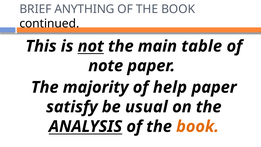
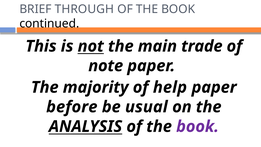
ANYTHING: ANYTHING -> THROUGH (84, 9)
table: table -> trade (202, 46)
satisfy: satisfy -> before (72, 107)
book colour: orange -> purple (198, 126)
